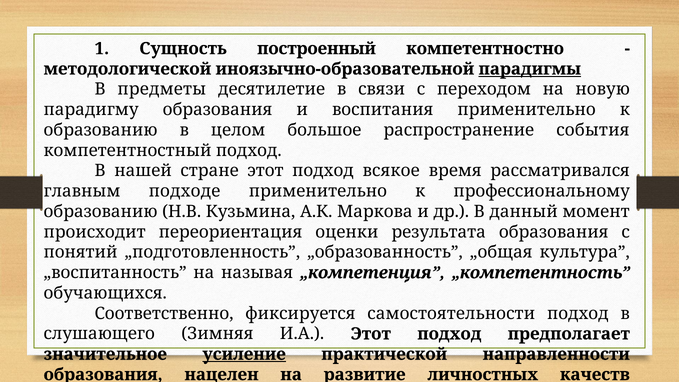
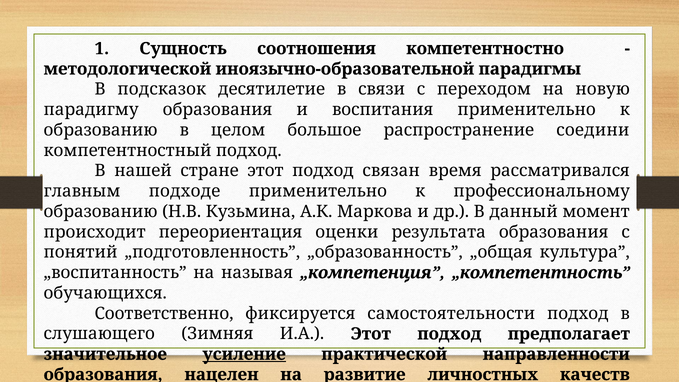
построенный: построенный -> соотношения (317, 49)
парадигмы underline: present -> none (530, 69)
предметы: предметы -> подсказок (162, 89)
события: события -> соедини (593, 130)
всякое: всякое -> связан (391, 171)
